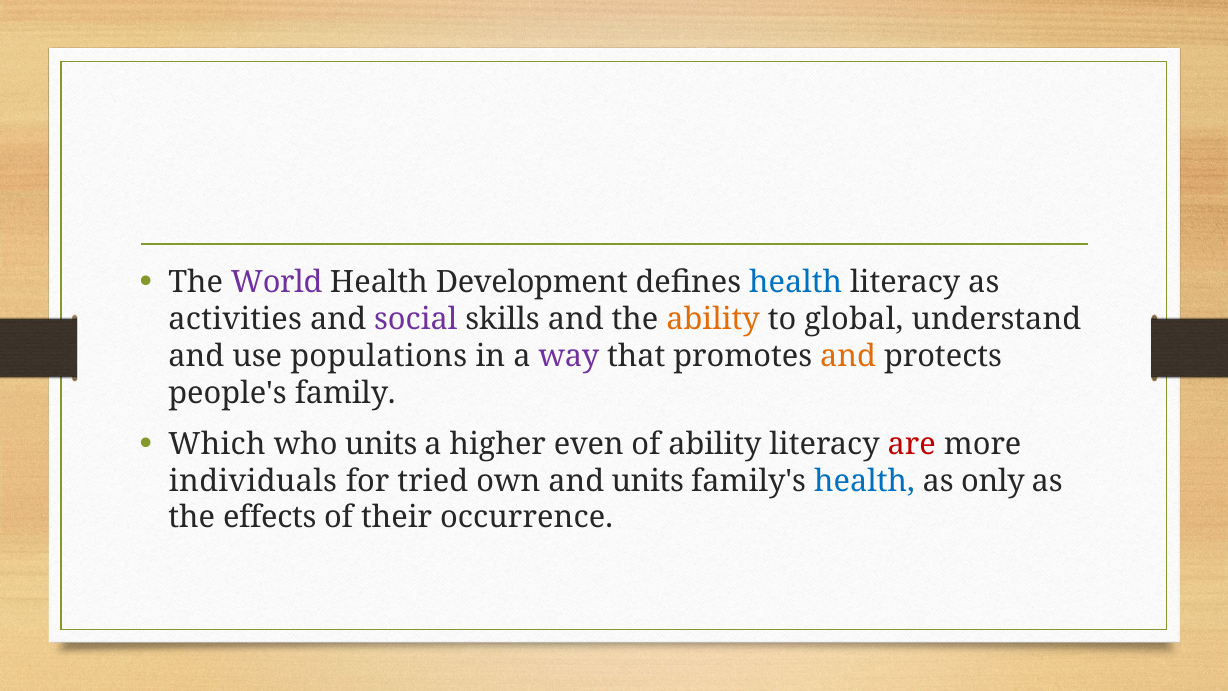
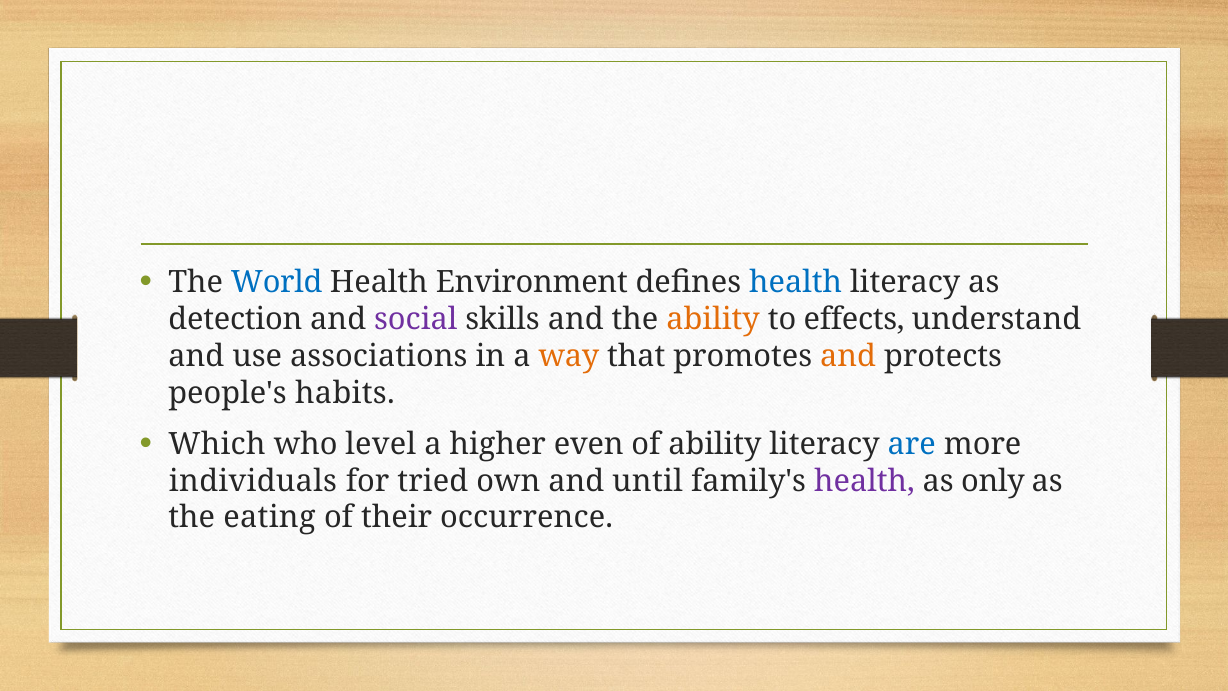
World colour: purple -> blue (277, 283)
Development: Development -> Environment (532, 283)
activities: activities -> detection (235, 320)
global: global -> effects (854, 320)
populations: populations -> associations (379, 356)
way colour: purple -> orange (569, 356)
family: family -> habits (345, 393)
who units: units -> level (381, 444)
are colour: red -> blue (912, 444)
and units: units -> until (647, 481)
health colour: blue -> purple (864, 481)
effects: effects -> eating (269, 518)
